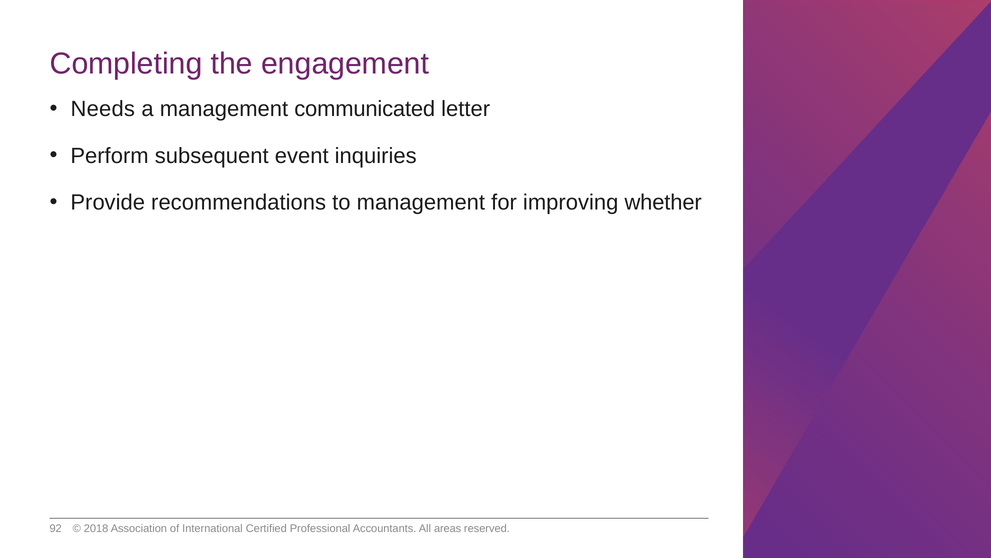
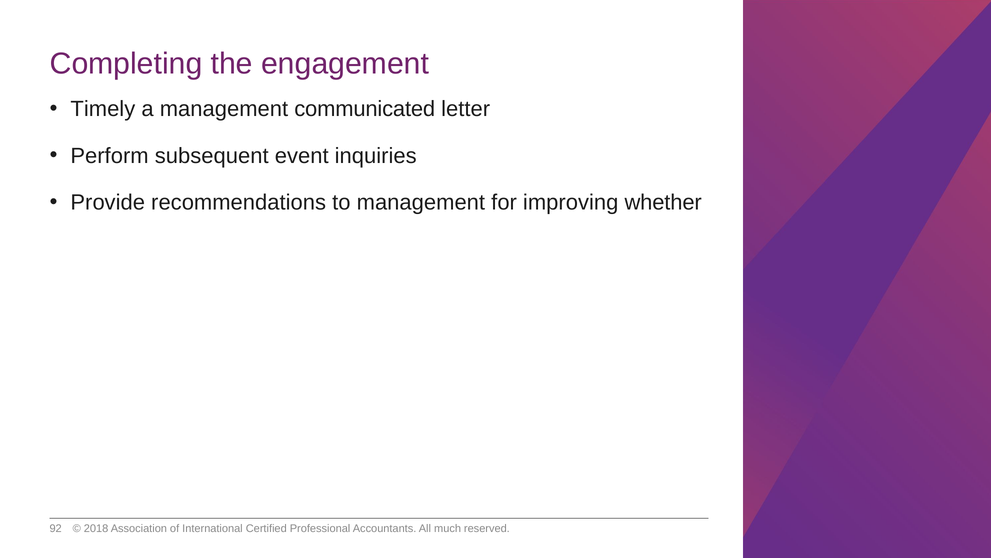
Needs: Needs -> Timely (103, 109)
areas: areas -> much (448, 528)
